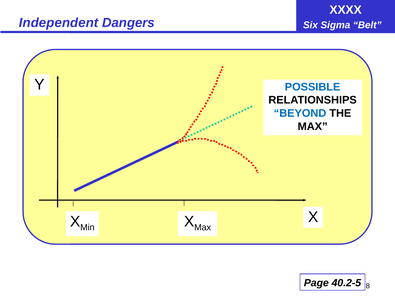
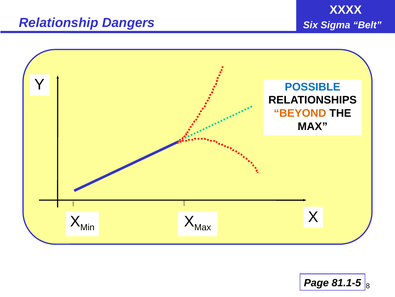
Independent: Independent -> Relationship (59, 23)
BEYOND colour: blue -> orange (300, 113)
40.2-5: 40.2-5 -> 81.1-5 (346, 282)
